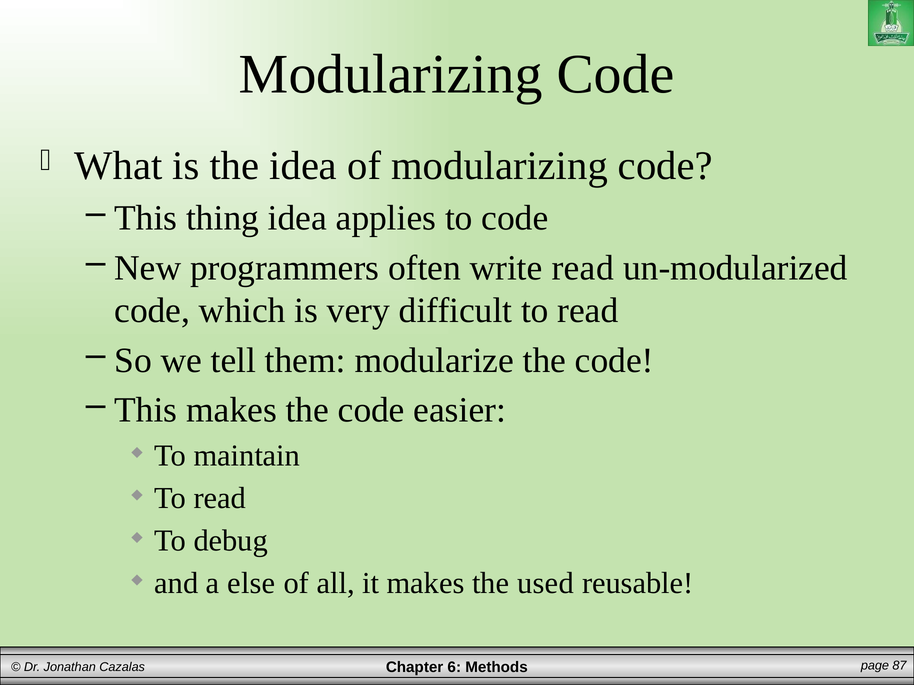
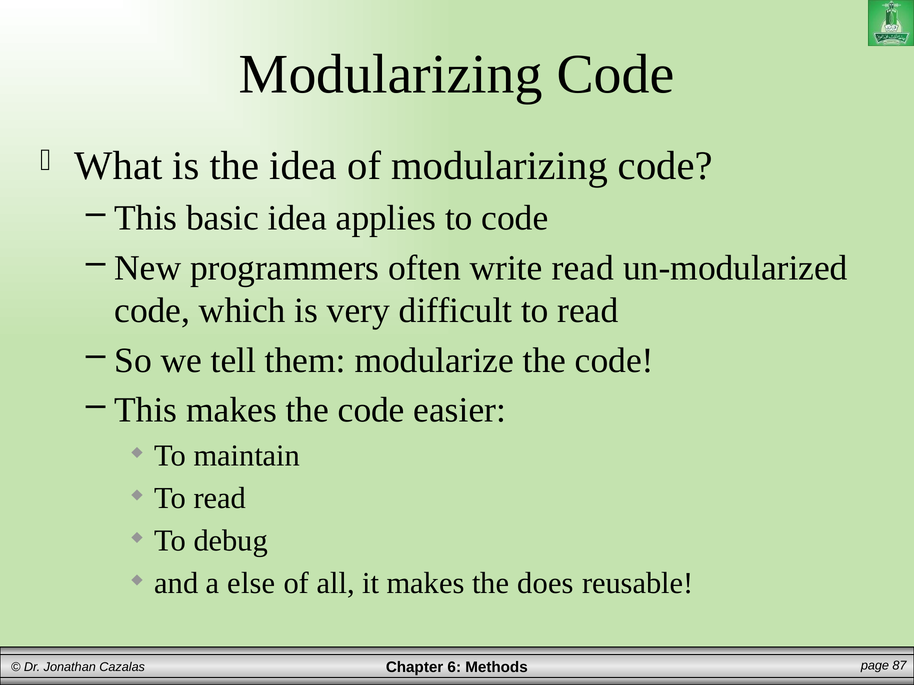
thing: thing -> basic (223, 218)
used: used -> does (545, 584)
